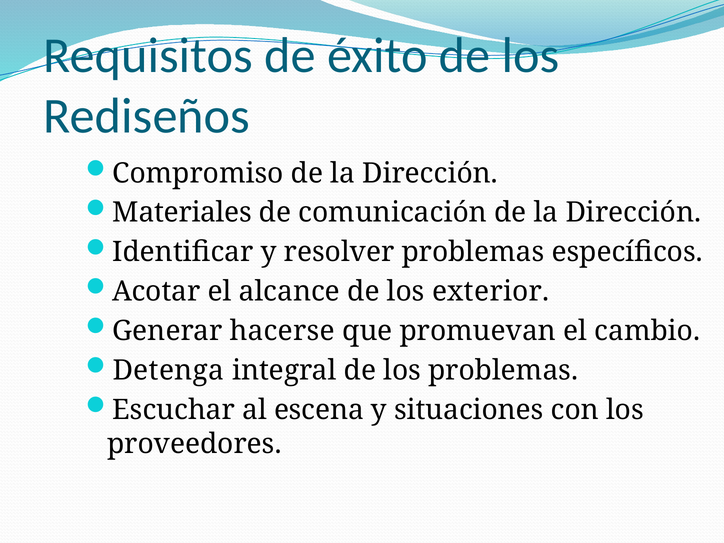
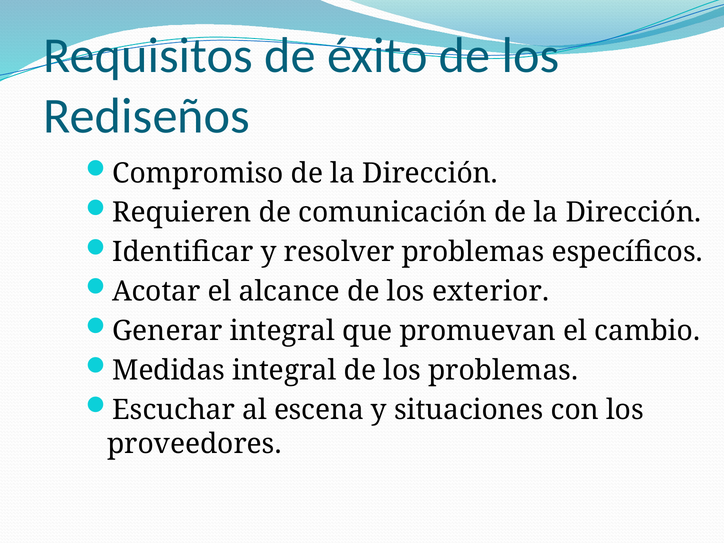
Materiales: Materiales -> Requieren (182, 213)
Generar hacerse: hacerse -> integral (282, 331)
Detenga: Detenga -> Medidas (169, 370)
